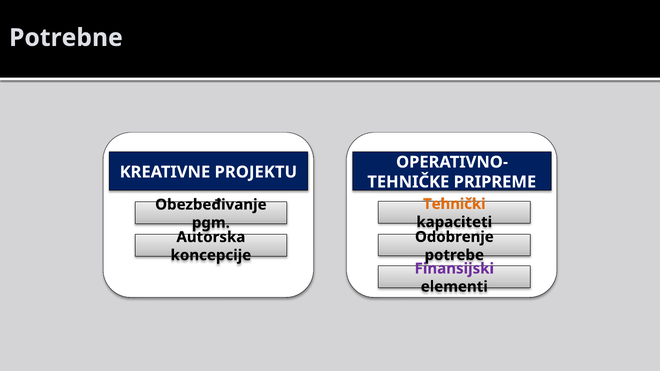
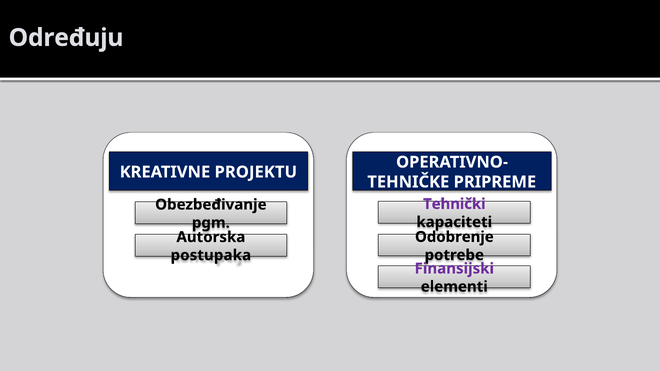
Potrebne: Potrebne -> Određuju (66, 38)
Tehnički colour: orange -> purple (454, 204)
koncepcije: koncepcije -> postupaka (211, 255)
